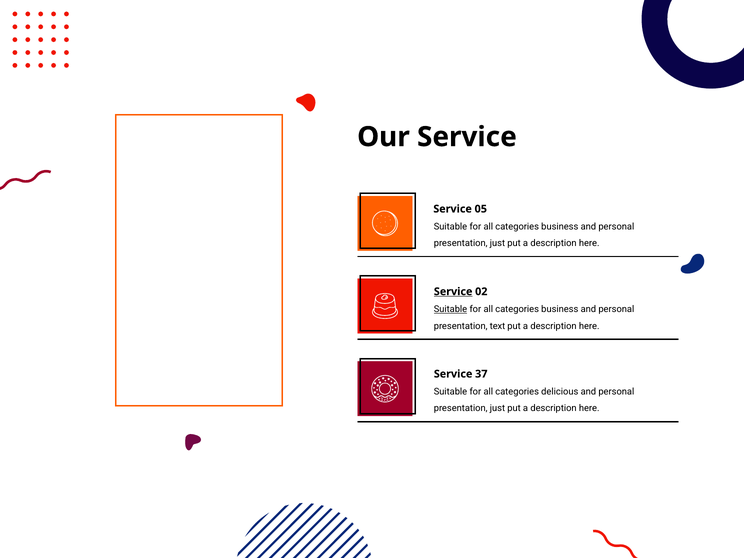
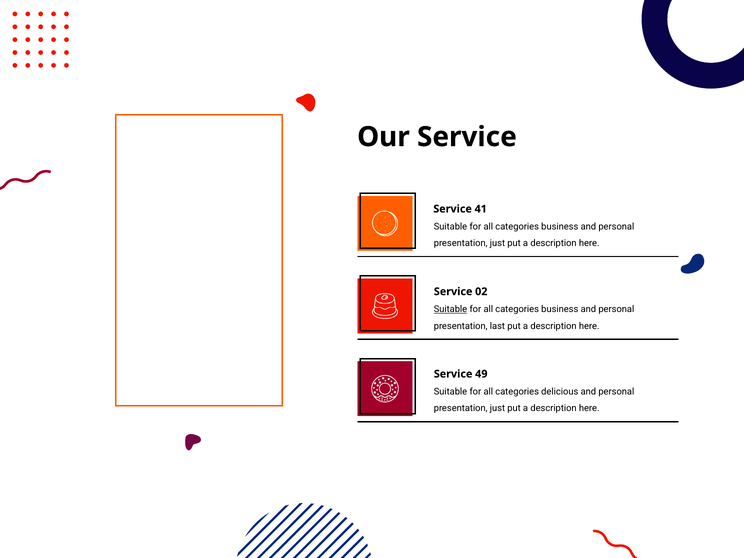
05: 05 -> 41 (481, 209)
Service underline: present -> none (453, 292)
text: text -> last (497, 326)
37: 37 -> 49 (481, 374)
